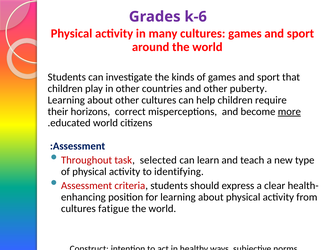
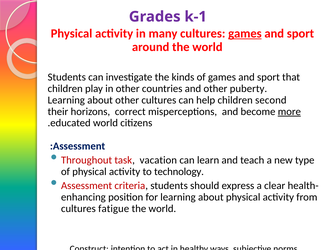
k-6: k-6 -> k-1 (196, 17)
games underline: none -> present (245, 34)
require: require -> second (271, 100)
selected: selected -> vacation (158, 160)
identifying: identifying -> technology (179, 172)
